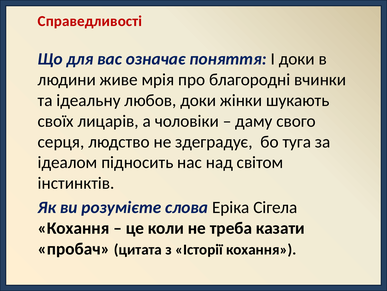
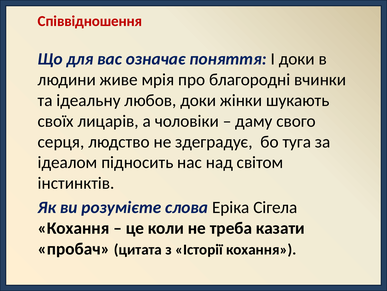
Справедливості: Справедливості -> Співвідношення (90, 21)
